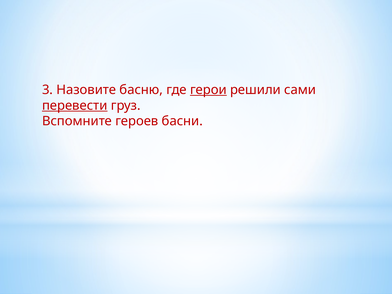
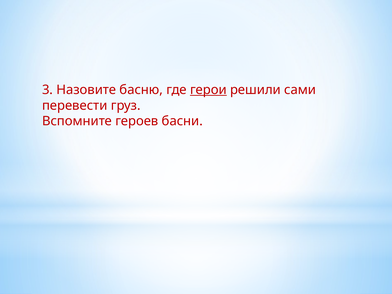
перевести underline: present -> none (75, 105)
